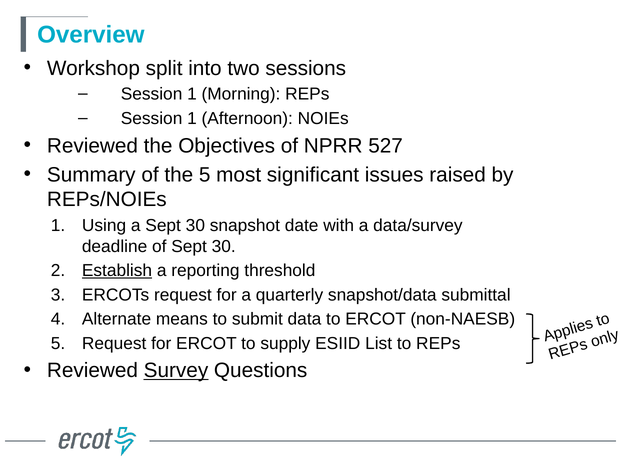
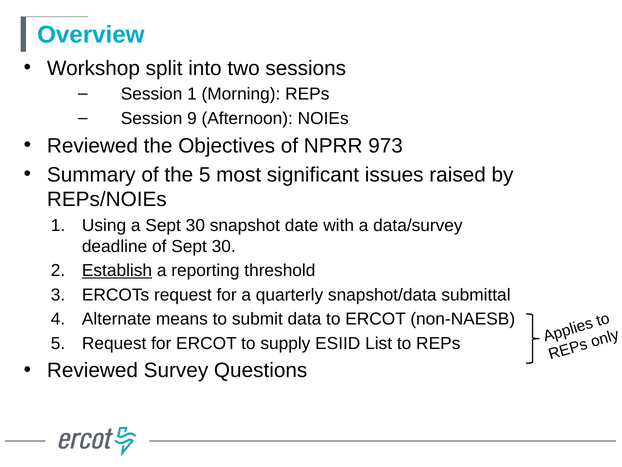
1: 1 -> 9 (192, 118)
527: 527 -> 973 (386, 145)
Survey underline: present -> none (176, 370)
